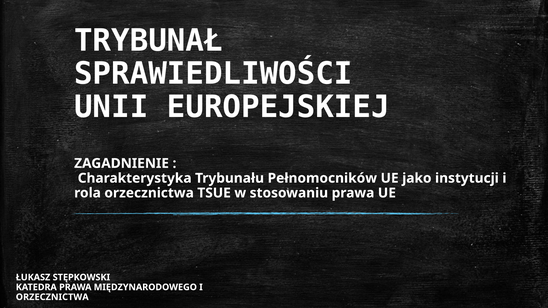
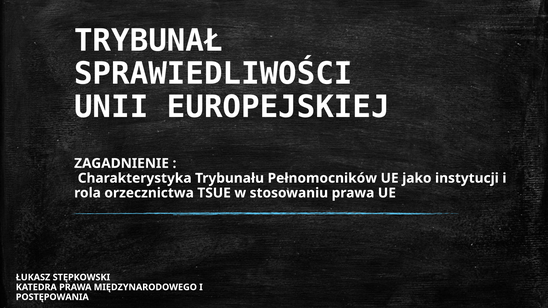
ORZECZNICTWA: ORZECZNICTWA -> POSTĘPOWANIA (52, 297)
